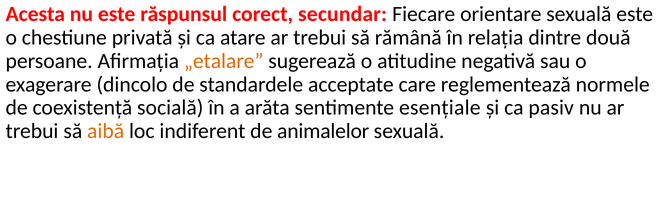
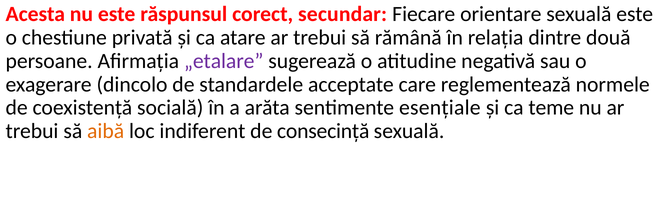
„etalare colour: orange -> purple (224, 61)
pasiv: pasiv -> teme (551, 108)
animalelor: animalelor -> consecință (323, 131)
